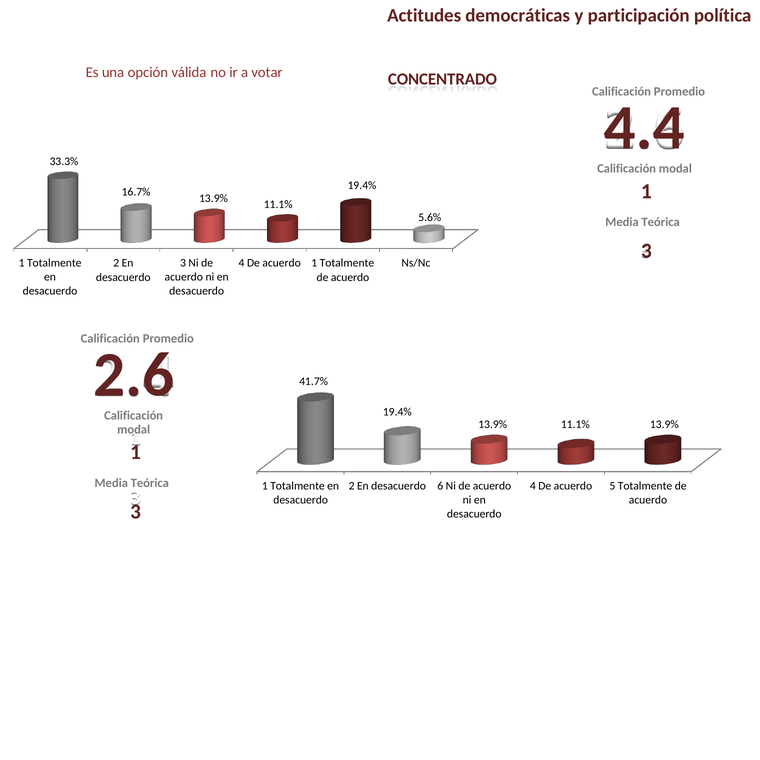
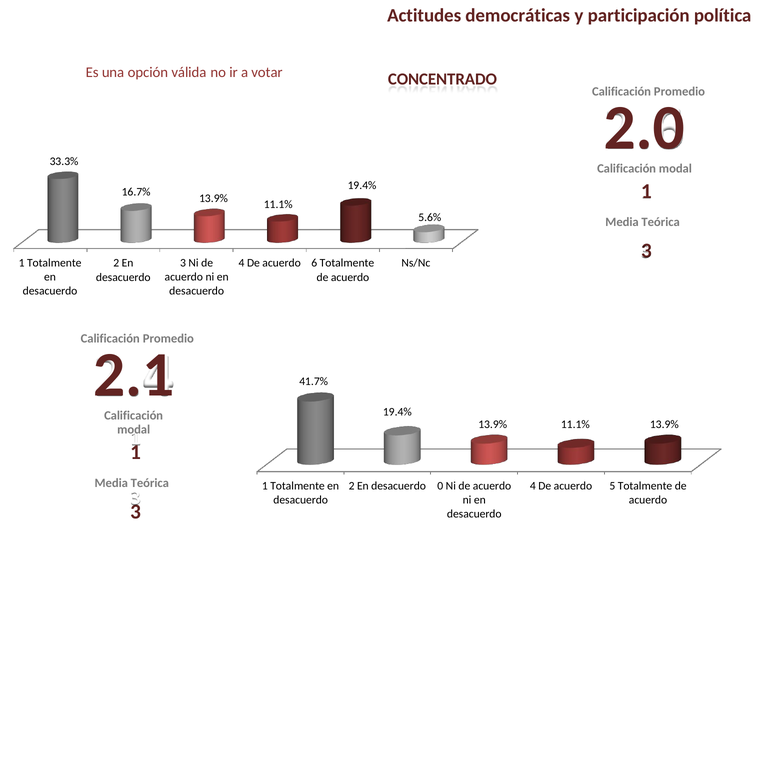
4.4: 4.4 -> 2.0 (644, 128)
acuerdo 1: 1 -> 6 (314, 263)
2.6: 2.6 -> 2.1 (134, 375)
6: 6 -> 0 (440, 486)
